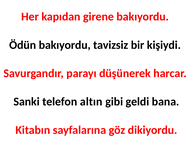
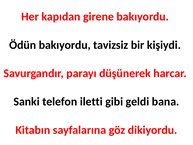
altın: altın -> iletti (91, 101)
